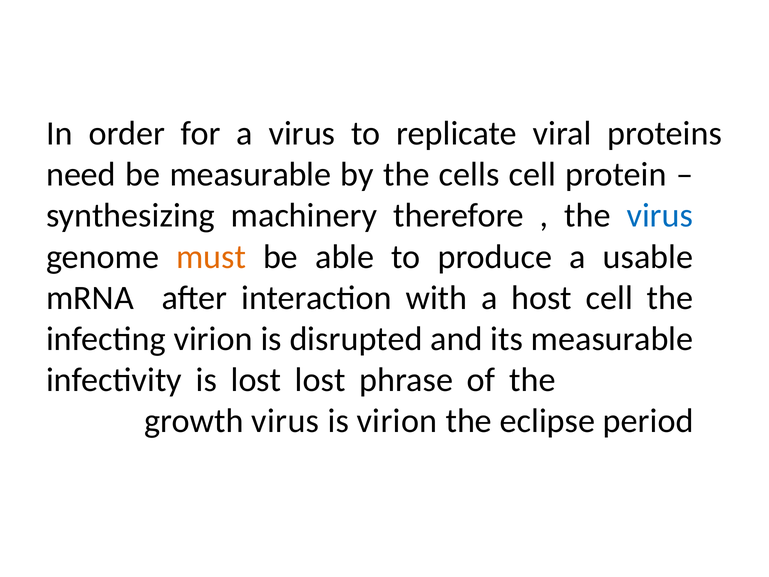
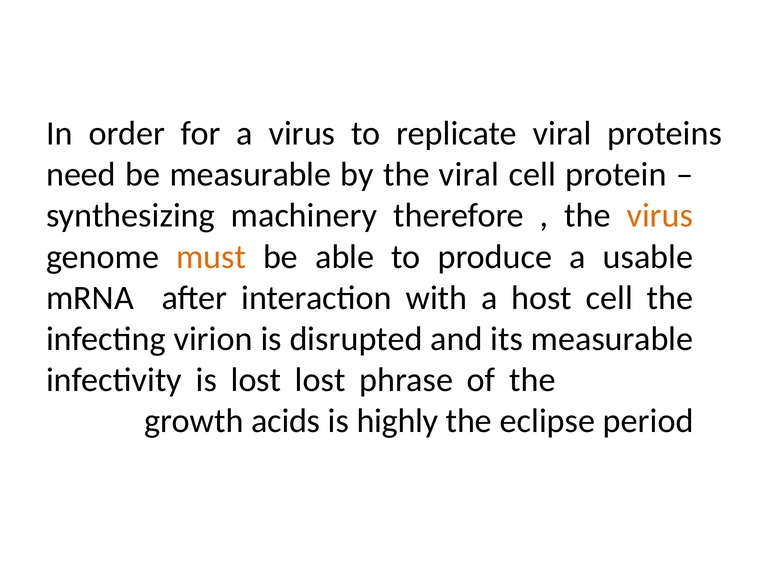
the cells: cells -> viral (469, 175)
virus colour: blue -> orange (660, 216)
growth virus: virus -> acids (286, 421)
is virion: virion -> highly (397, 421)
